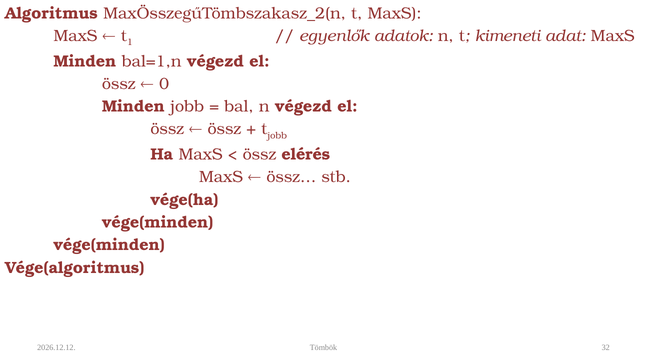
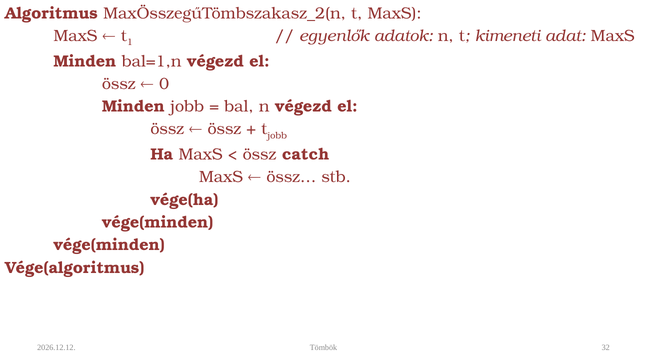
elérés: elérés -> catch (306, 154)
